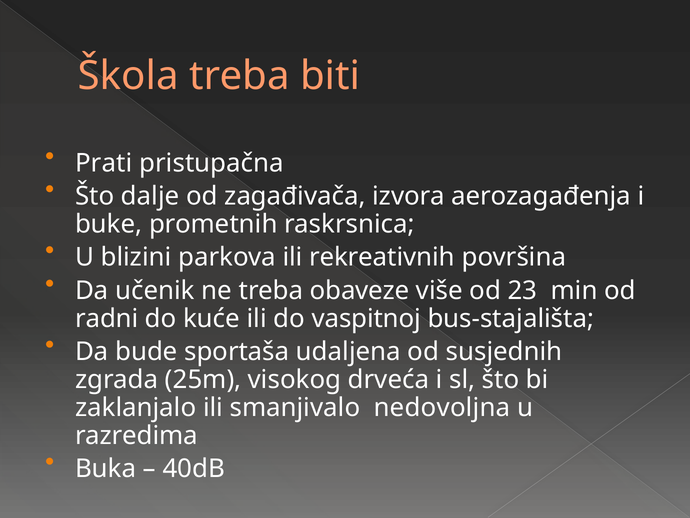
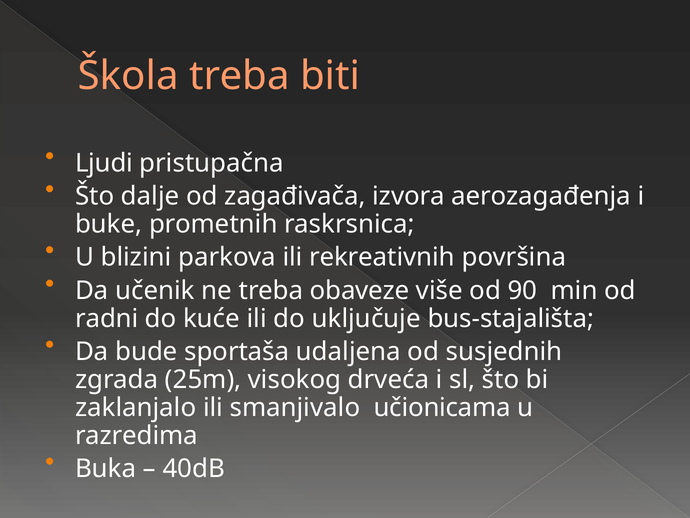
Prati: Prati -> Ljudi (104, 163)
23: 23 -> 90 (522, 290)
vaspitnoj: vaspitnoj -> uključuje (366, 318)
nedovoljna: nedovoljna -> učionicama (442, 407)
